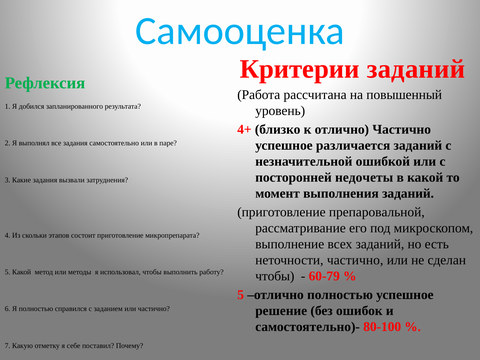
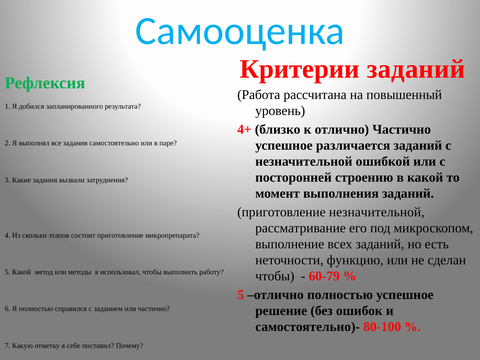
недочеты: недочеты -> строению (364, 177)
приготовление препаровальной: препаровальной -> незначительной (377, 212)
неточности частично: частично -> функцию (355, 260)
